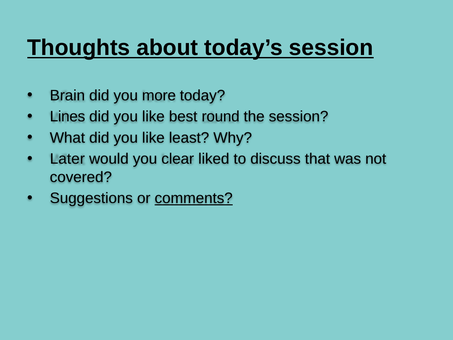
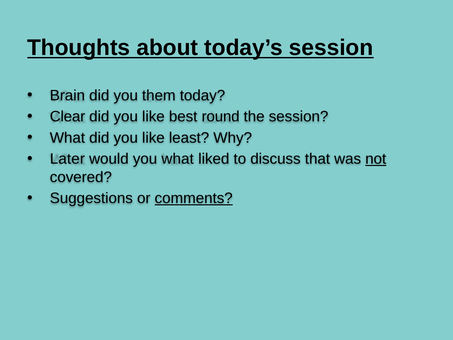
more: more -> them (159, 95)
Lines: Lines -> Clear (68, 117)
you clear: clear -> what (178, 159)
not underline: none -> present (376, 159)
